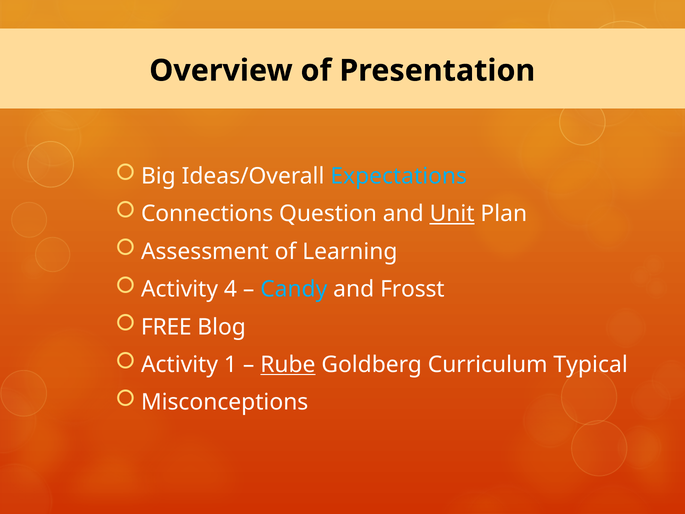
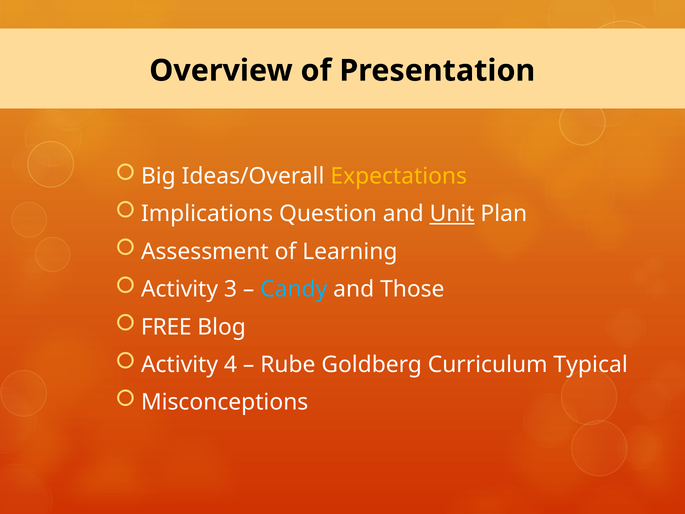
Expectations colour: light blue -> yellow (399, 176)
Connections: Connections -> Implications (207, 214)
4: 4 -> 3 (231, 289)
Frosst: Frosst -> Those (412, 289)
1: 1 -> 4 (231, 365)
Rube underline: present -> none (288, 365)
